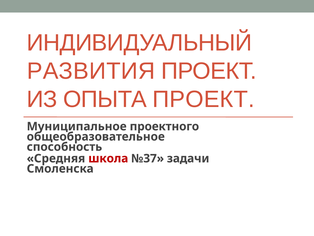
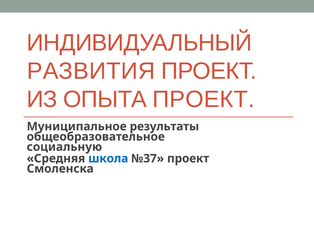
проектного: проектного -> результаты (164, 126)
способность: способность -> социальную (64, 147)
школа colour: red -> blue (108, 158)
№37 задачи: задачи -> проект (188, 158)
